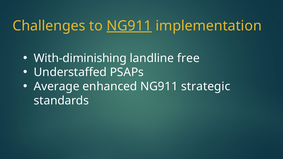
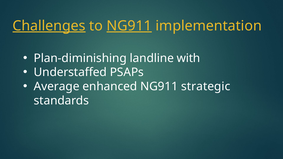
Challenges underline: none -> present (49, 26)
With-diminishing: With-diminishing -> Plan-diminishing (80, 58)
free: free -> with (188, 58)
